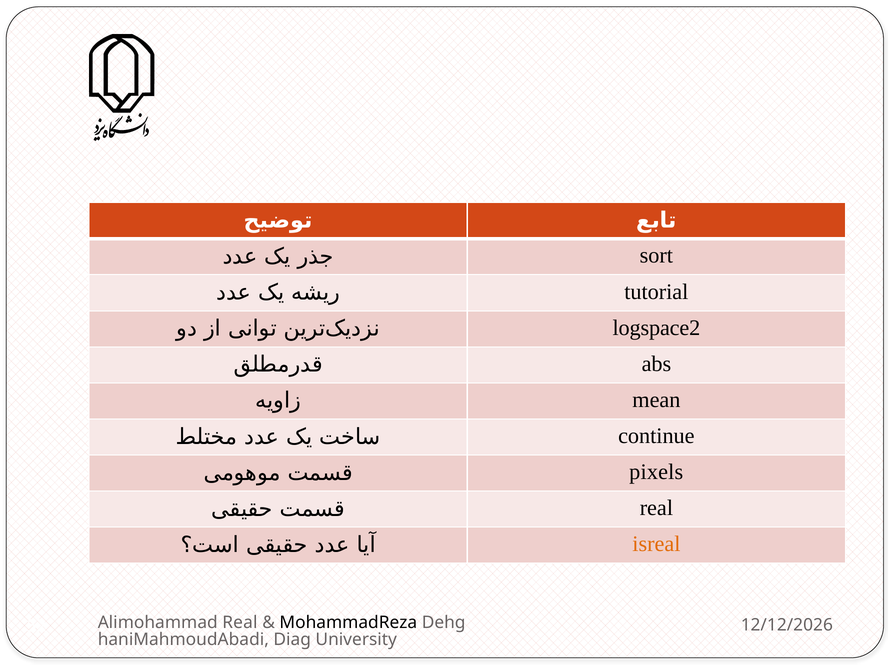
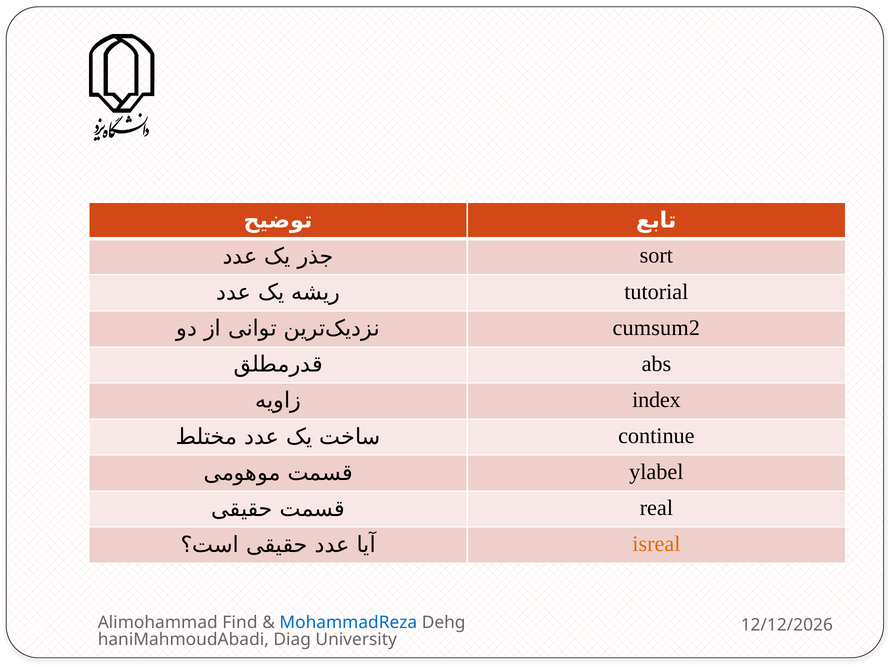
logspace2: logspace2 -> cumsum2 (656, 328)
mean: mean -> index (656, 400)
pixels: pixels -> ylabel (656, 472)
Alimohammad Real: Real -> Find (240, 623)
MohammadReza colour: black -> blue (348, 623)
